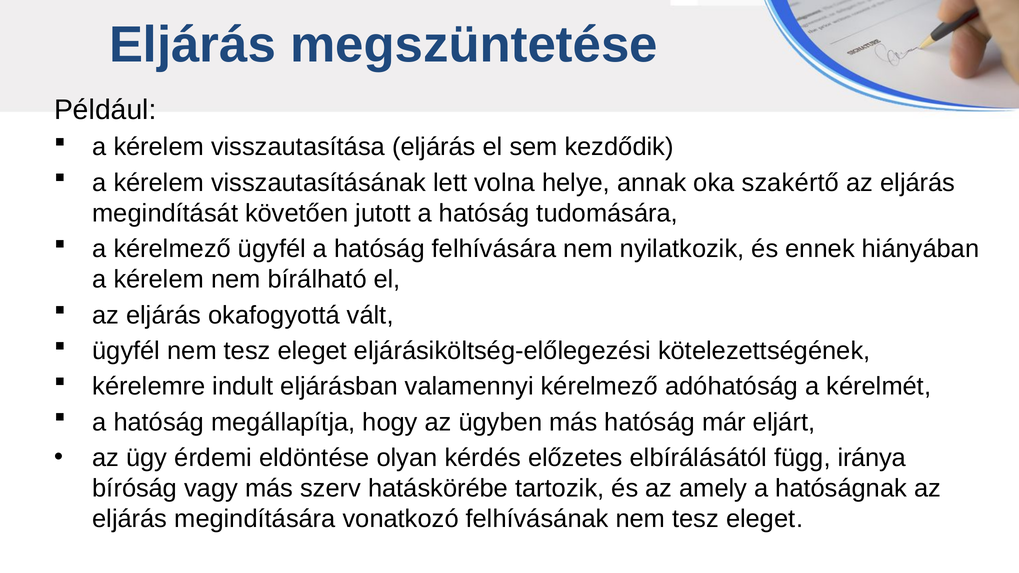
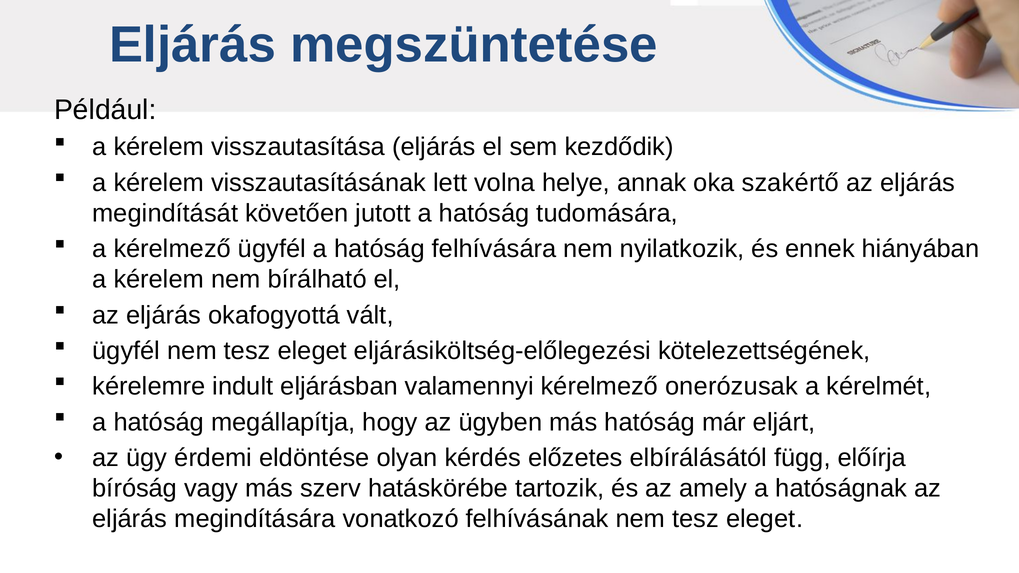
adóhatóság: adóhatóság -> onerózusak (732, 387)
iránya: iránya -> előírja (872, 458)
